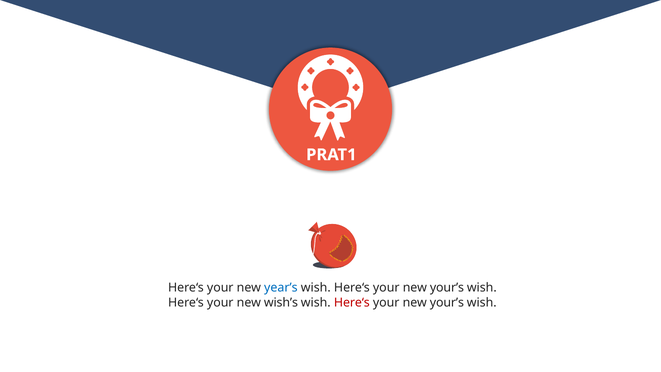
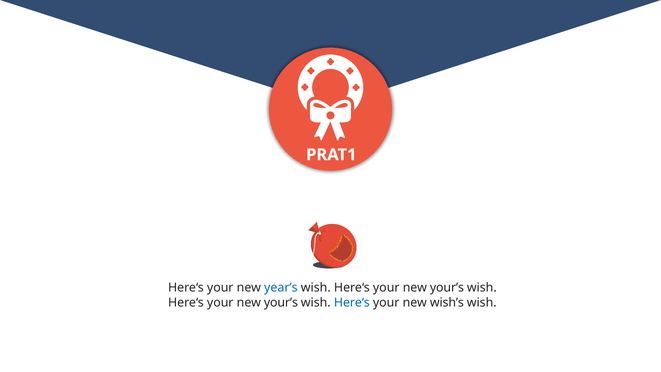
wish’s: wish’s -> your’s (281, 302)
Here‘s colour: red -> blue (352, 302)
your’s: your’s -> wish’s (447, 302)
